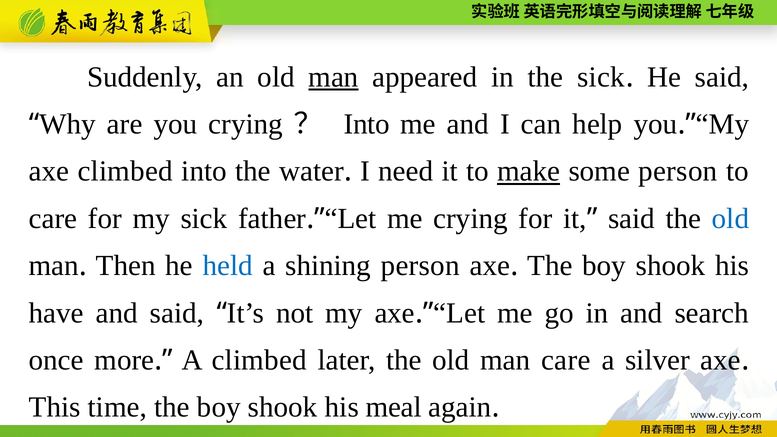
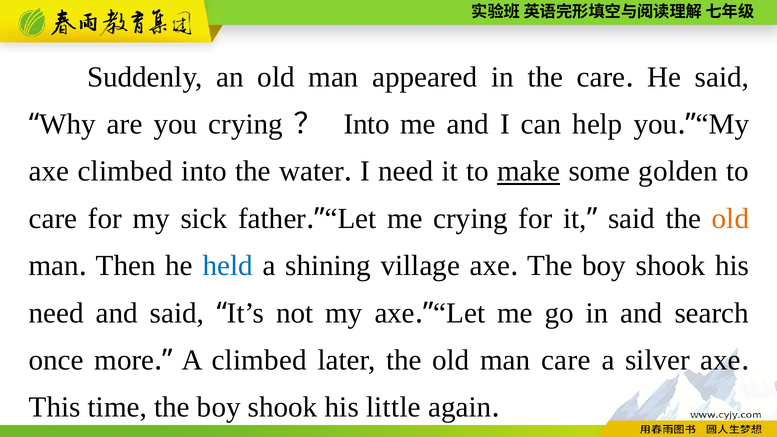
man underline: present -> none (333, 77)
the sick: sick -> care (601, 77)
some person: person -> golden (678, 171)
old colour: blue -> orange (731, 219)
shining person: person -> village (420, 266)
have: have -> need (56, 313)
meal: meal -> little (393, 407)
